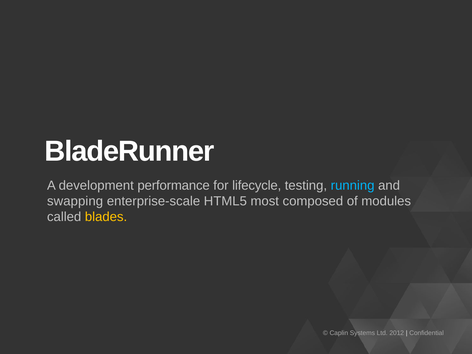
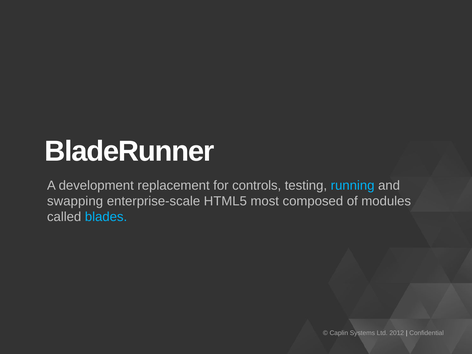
performance: performance -> replacement (174, 185)
lifecycle: lifecycle -> controls (257, 185)
blades colour: yellow -> light blue (106, 217)
